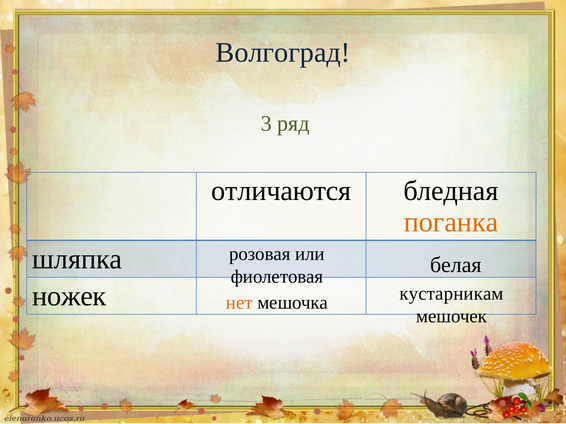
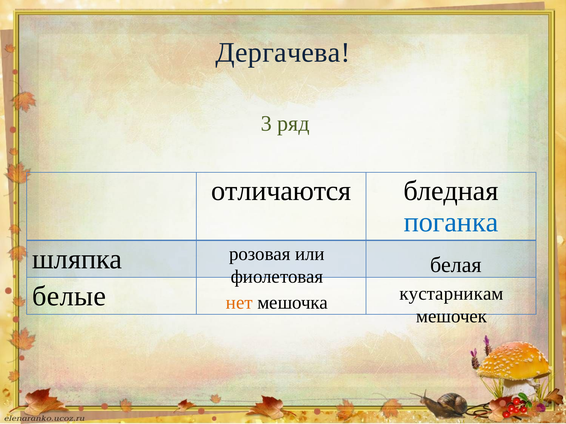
Волгоград: Волгоград -> Дергачева (283, 53)
поганка colour: orange -> blue (451, 222)
ножек: ножек -> белые (69, 296)
